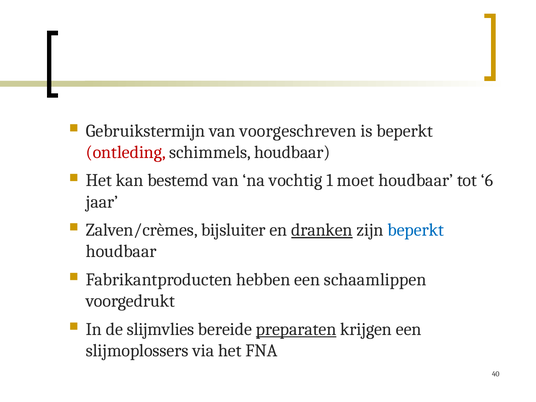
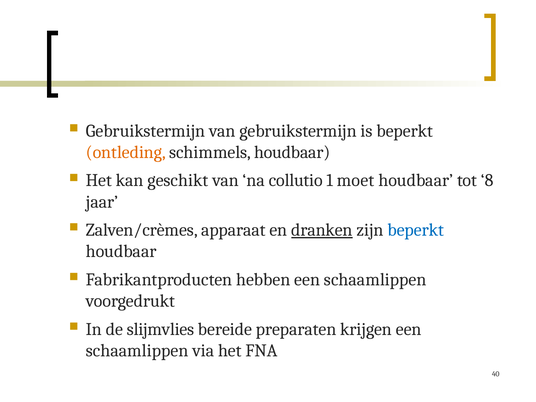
van voorgeschreven: voorgeschreven -> gebruikstermijn (298, 131)
ontleding colour: red -> orange (126, 152)
bestemd: bestemd -> geschikt (178, 180)
vochtig: vochtig -> collutio (296, 180)
6: 6 -> 8 (487, 180)
bijsluiter: bijsluiter -> apparaat (233, 230)
preparaten underline: present -> none (296, 329)
slijmoplossers: slijmoplossers -> schaamlippen (137, 351)
